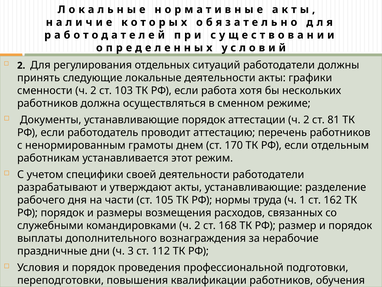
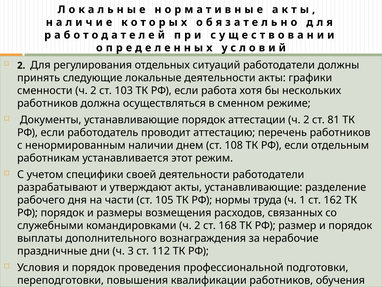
грамоты: грамоты -> наличии (151, 145)
170: 170 -> 108 (234, 145)
